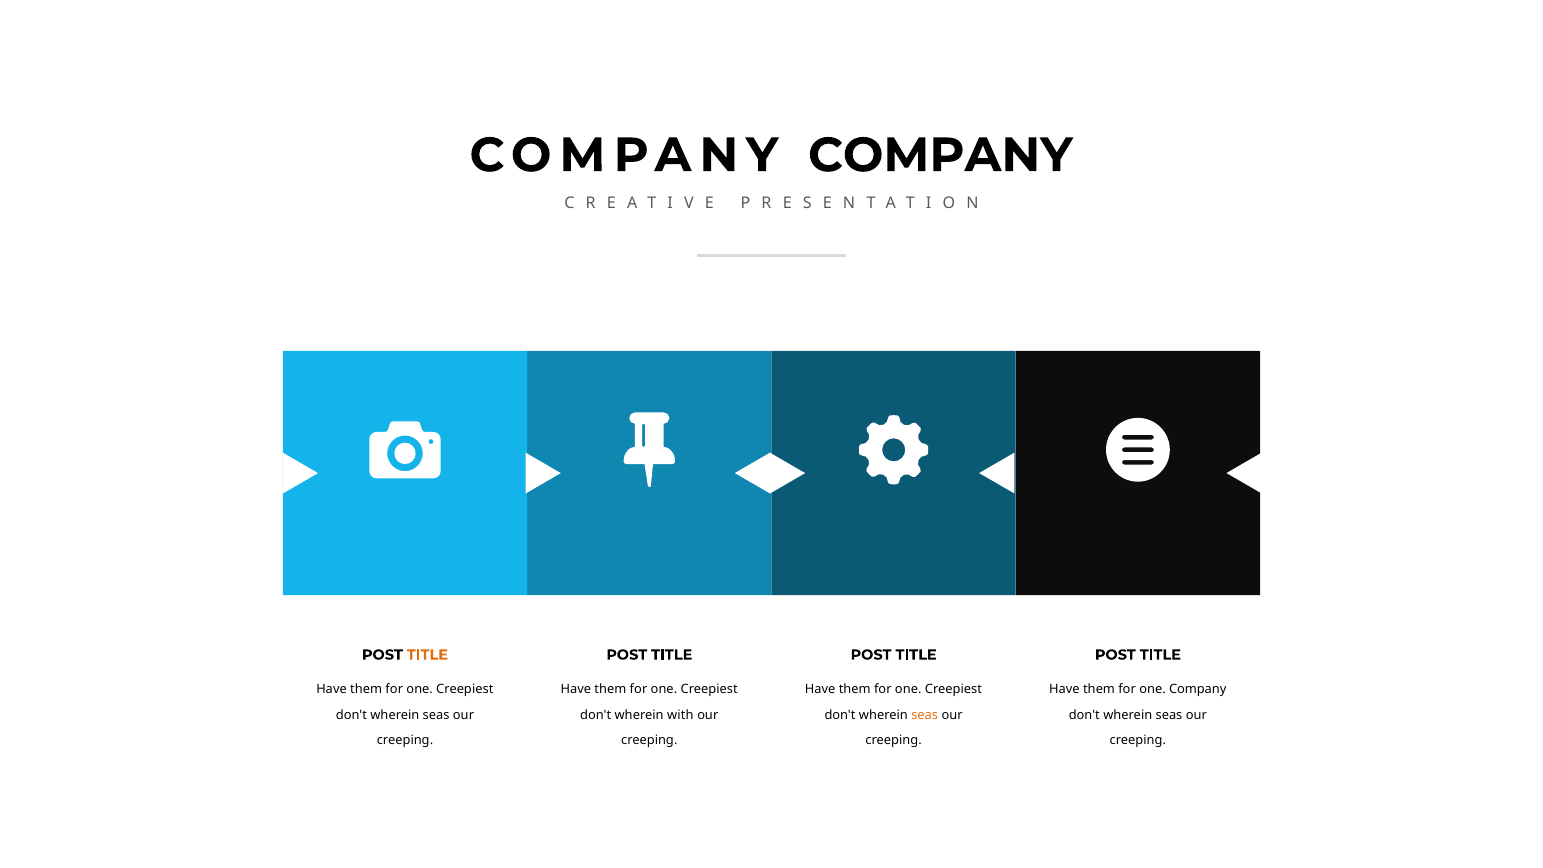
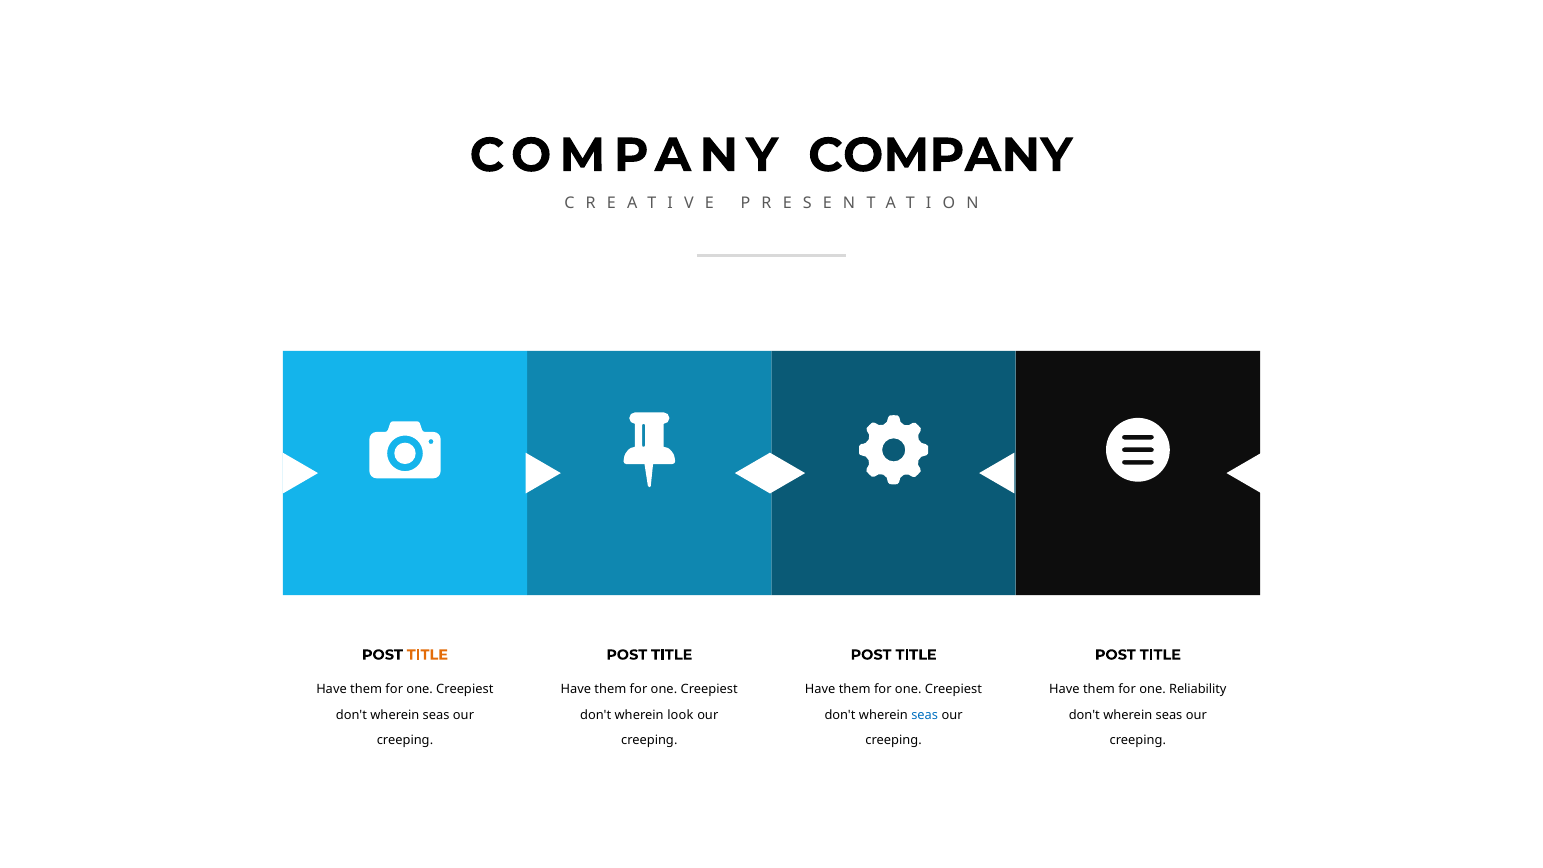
one Company: Company -> Reliability (1198, 689)
with: with -> look (680, 715)
seas colour: orange -> blue (925, 715)
